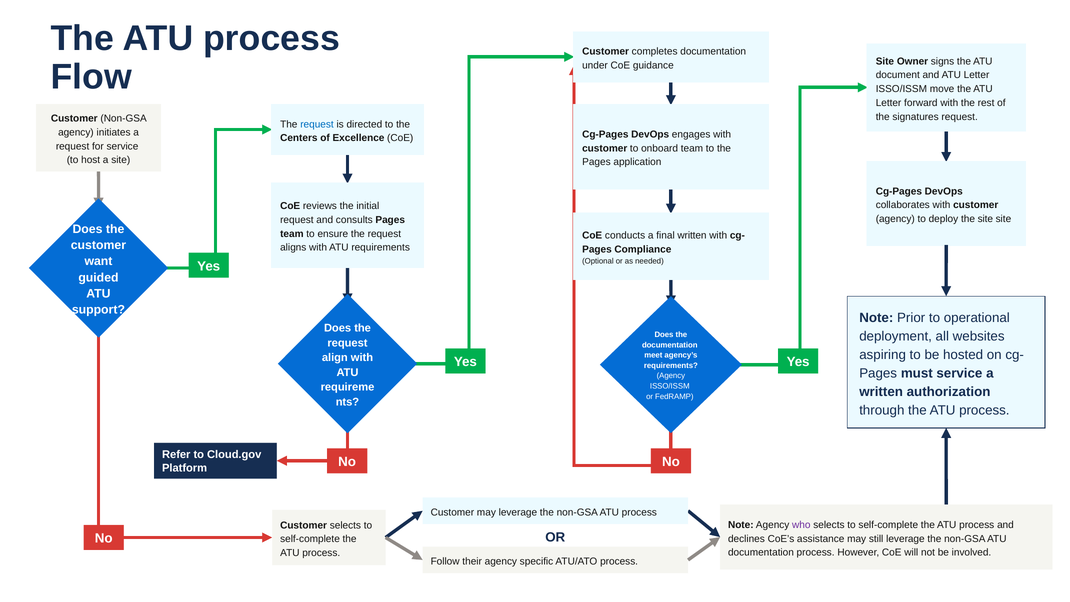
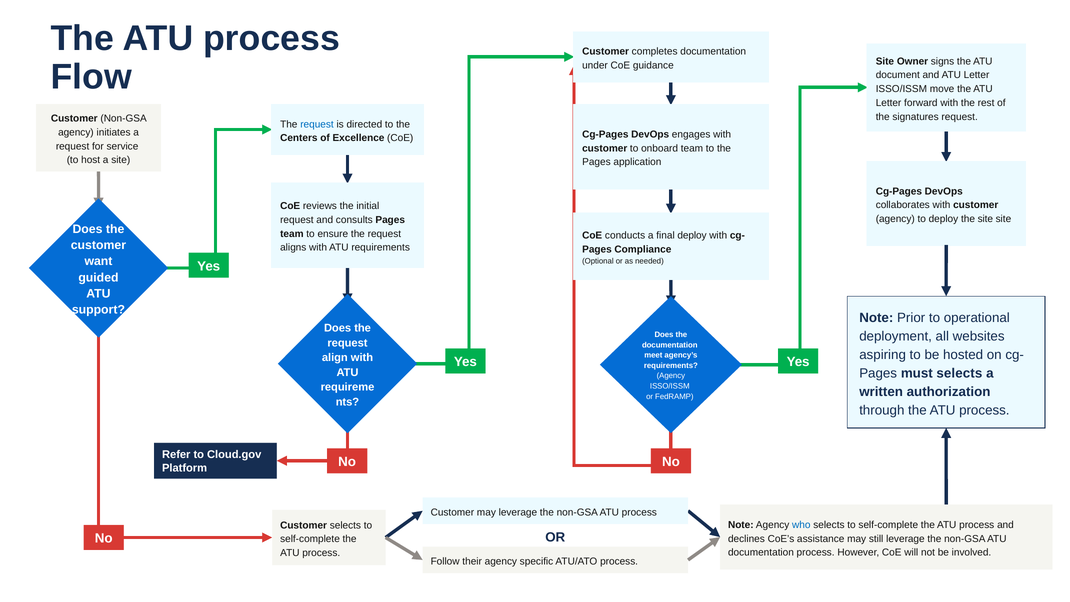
final written: written -> deploy (692, 236)
must service: service -> selects (959, 373)
who colour: purple -> blue (801, 525)
